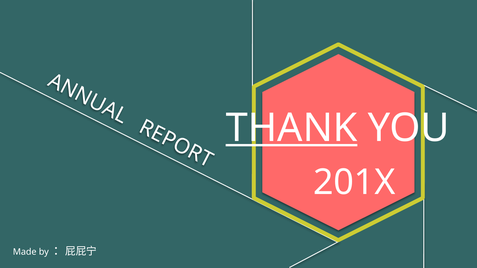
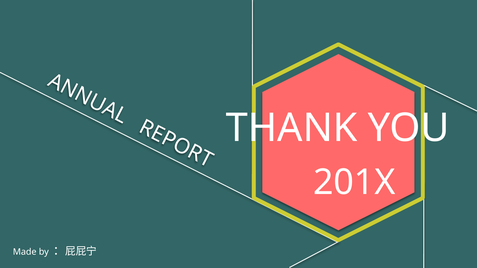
THANK underline: present -> none (292, 128)
